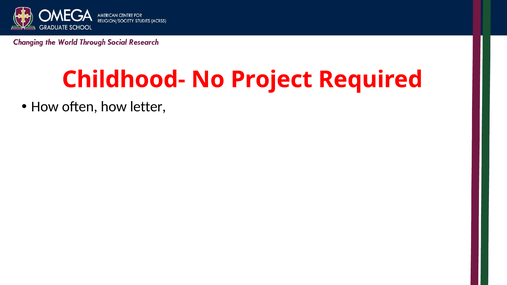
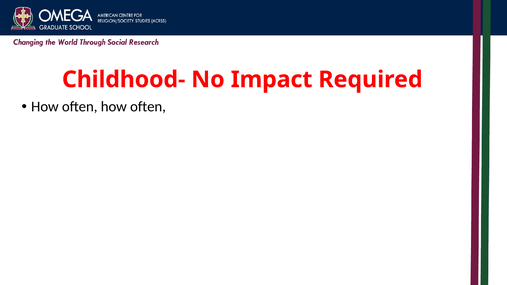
Project: Project -> Impact (272, 80)
often how letter: letter -> often (148, 107)
